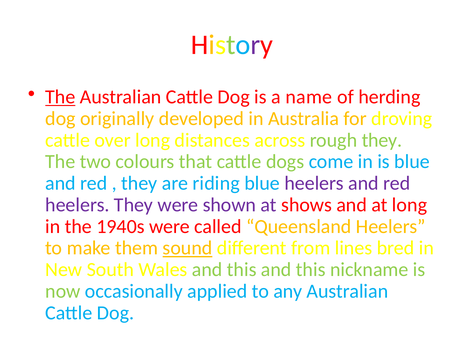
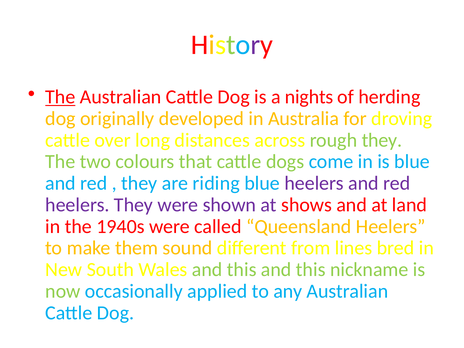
name: name -> nights (309, 97)
at long: long -> land (410, 205)
sound underline: present -> none (187, 248)
